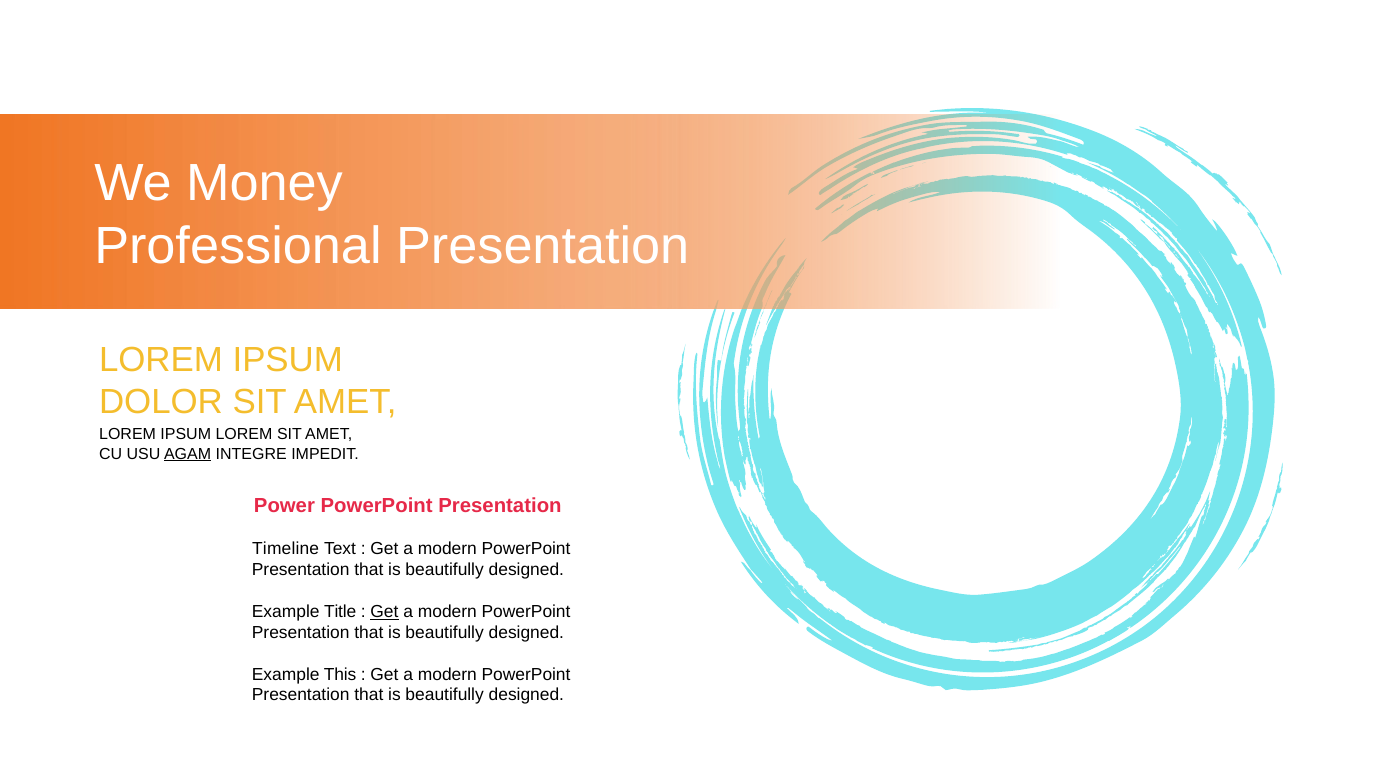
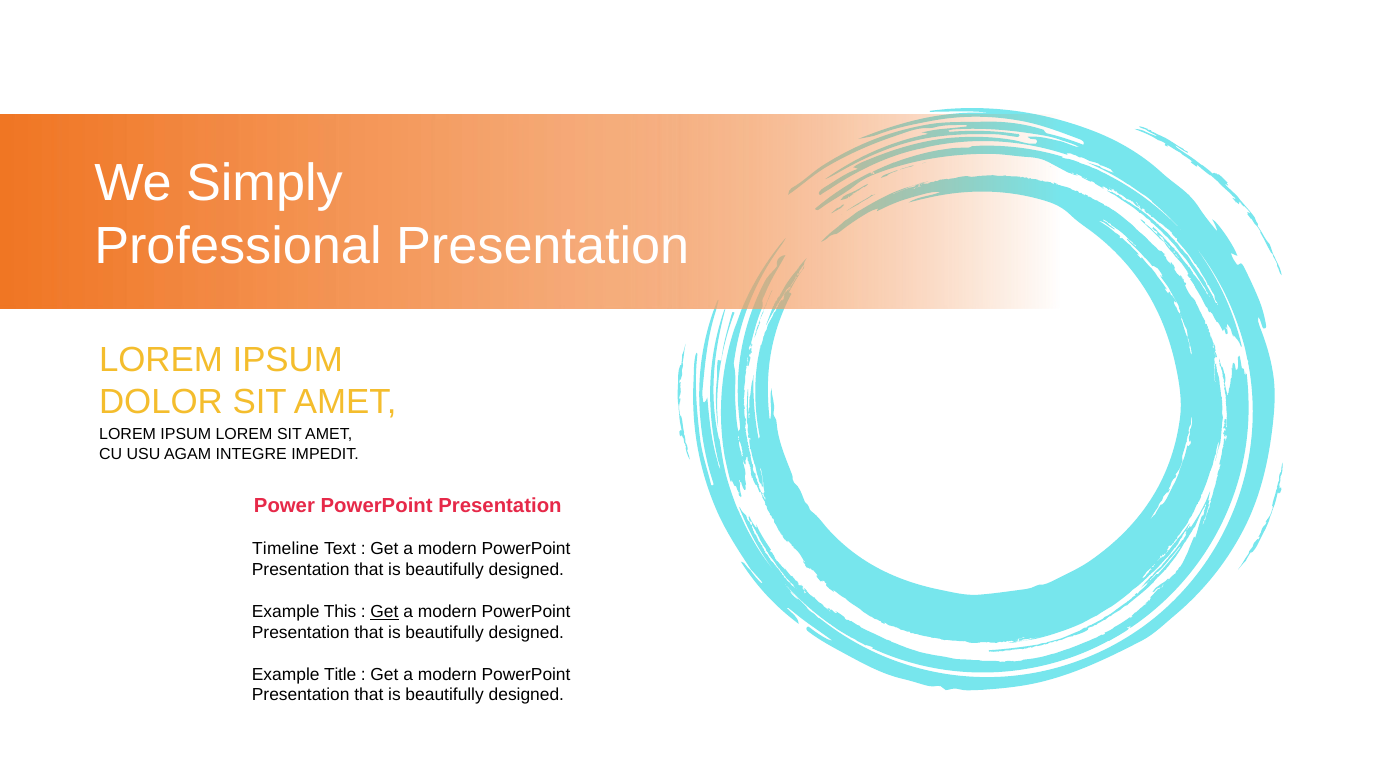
Money: Money -> Simply (264, 183)
AGAM underline: present -> none (188, 454)
Title: Title -> This (340, 612)
This: This -> Title (340, 674)
